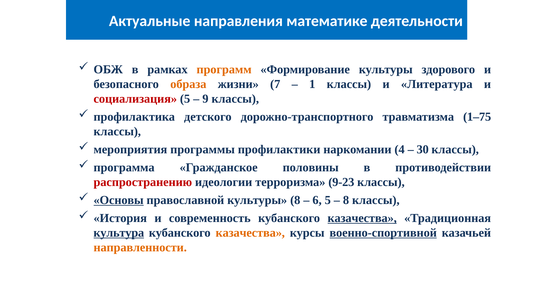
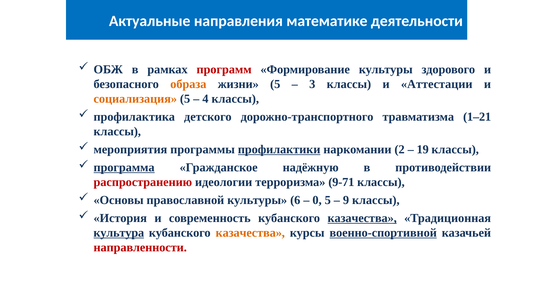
программ colour: orange -> red (224, 70)
жизни 7: 7 -> 5 (275, 84)
1: 1 -> 3 (312, 84)
Литература: Литература -> Аттестации (437, 84)
социализация colour: red -> orange (135, 99)
9: 9 -> 4 (205, 99)
1–75: 1–75 -> 1–21 (477, 117)
профилактики underline: none -> present (279, 150)
4: 4 -> 2 (400, 150)
30: 30 -> 19 (423, 150)
программа underline: none -> present (124, 168)
половины: половины -> надёжную (311, 168)
9-23: 9-23 -> 9-71 (341, 182)
Основы underline: present -> none (119, 200)
культуры 8: 8 -> 6 (295, 200)
6: 6 -> 0 (317, 200)
8: 8 -> 9 (346, 200)
направленности colour: orange -> red (140, 248)
